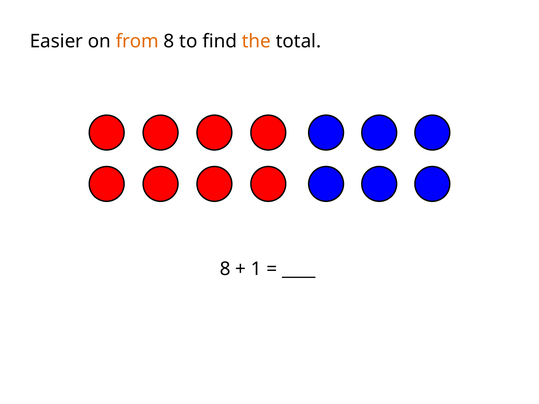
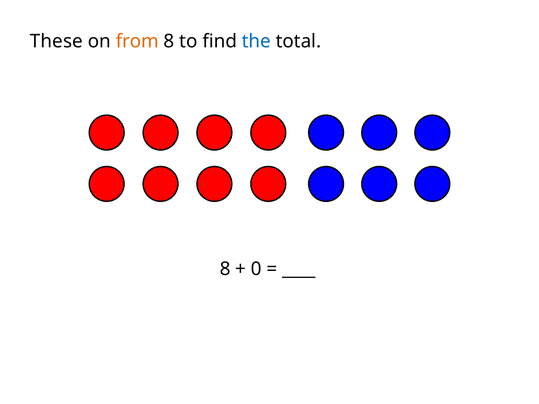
Easier: Easier -> These (56, 41)
the colour: orange -> blue (256, 41)
1: 1 -> 0 (256, 269)
